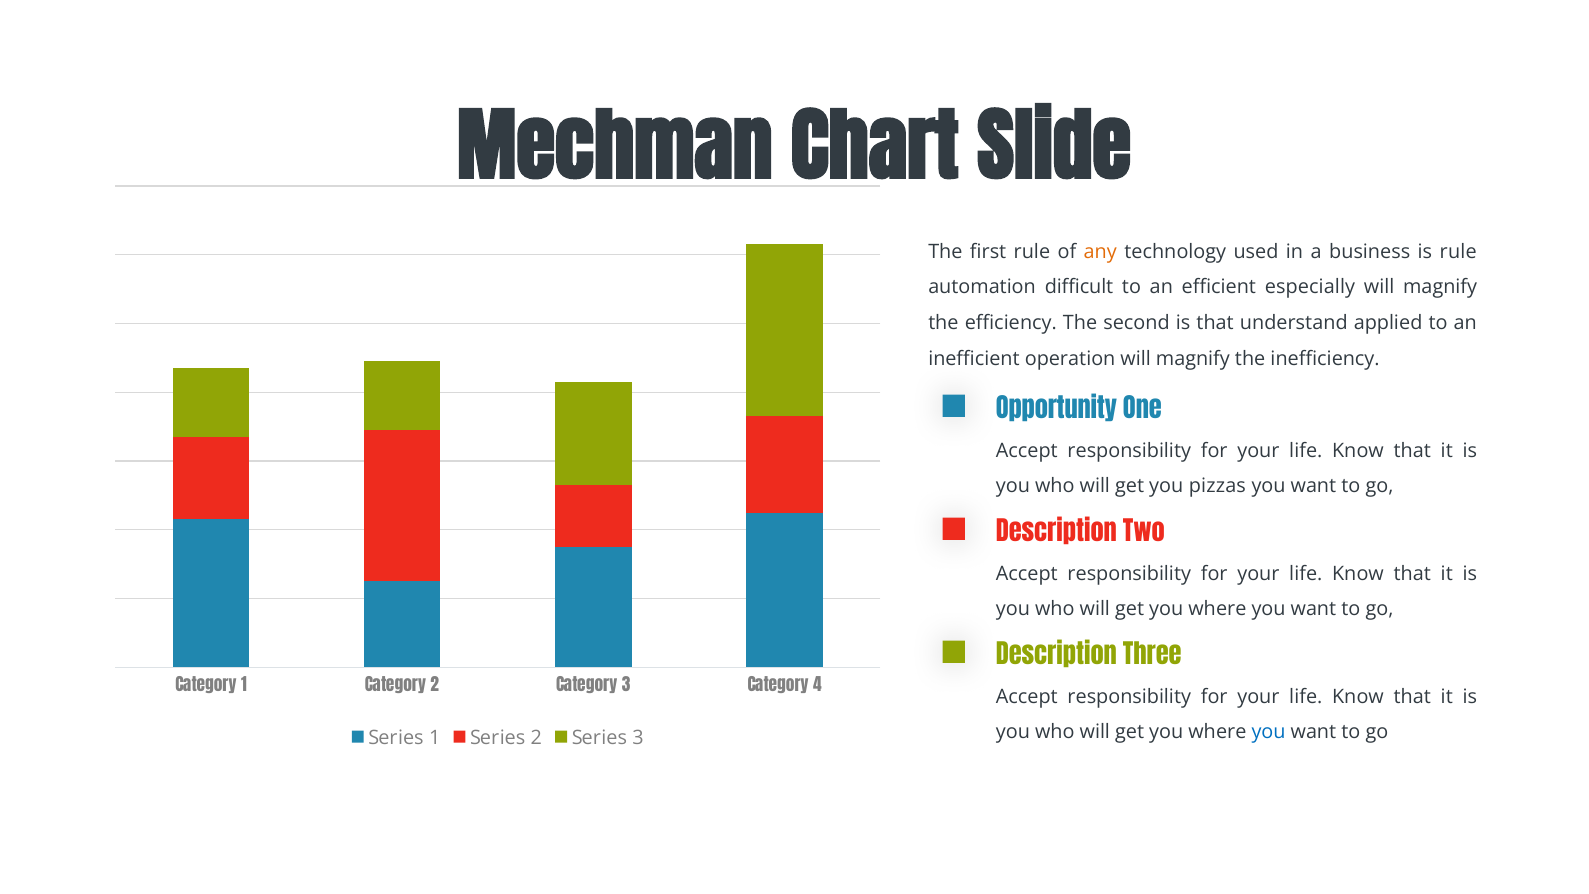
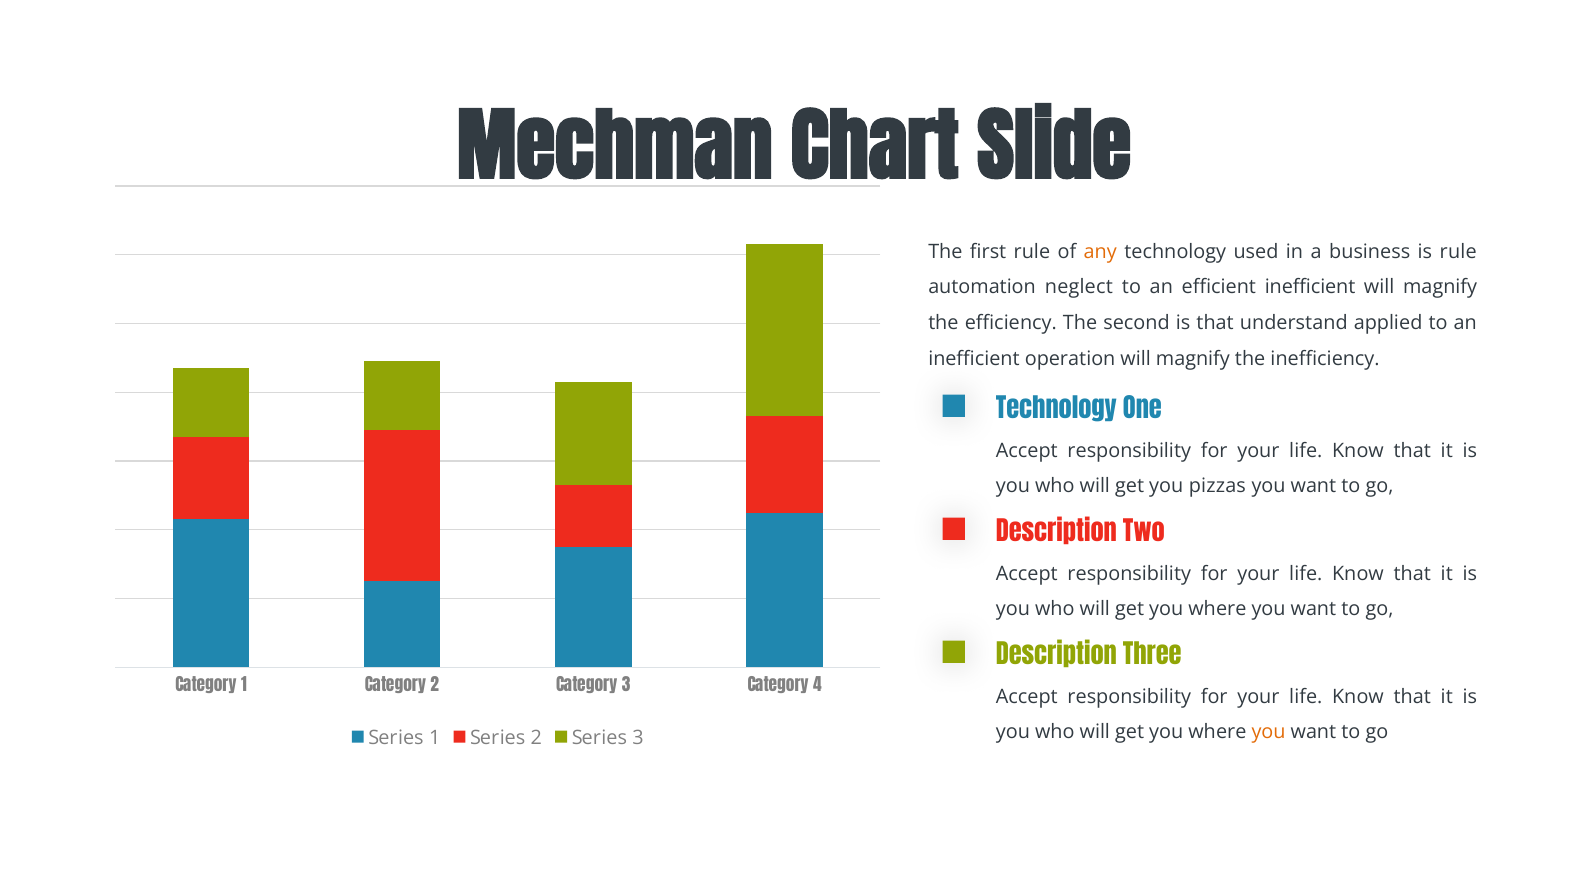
difficult: difficult -> neglect (1079, 287)
efficient especially: especially -> inefficient (1310, 287)
Opportunity: Opportunity -> Technology (1056, 410)
you colour: blue -> orange (1269, 732)
